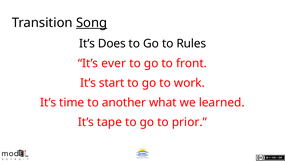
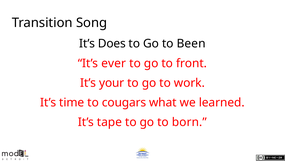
Song underline: present -> none (92, 23)
Rules: Rules -> Been (191, 43)
start: start -> your (112, 83)
another: another -> cougars (124, 102)
prior: prior -> born (189, 122)
